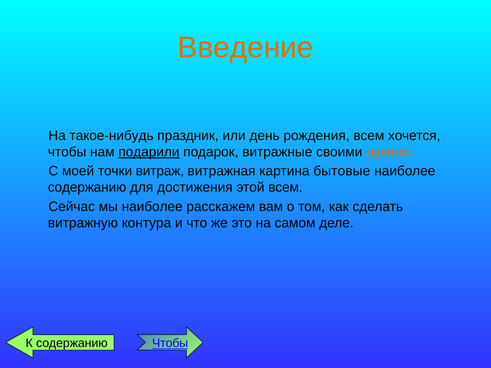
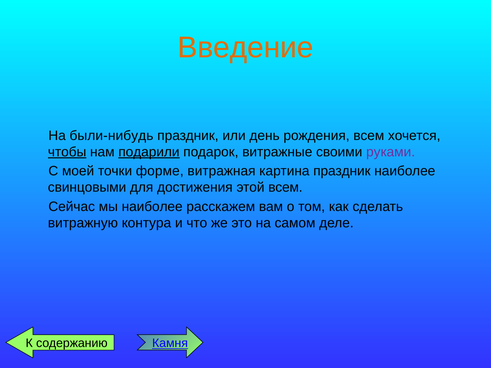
такое-нибудь: такое-нибудь -> были-нибудь (111, 136)
чтобы underline: none -> present (67, 152)
руками colour: orange -> purple (391, 152)
витраж: витраж -> форме (160, 171)
картина бытовые: бытовые -> праздник (342, 171)
содержанию: содержанию -> свинцовыми (87, 188)
содержанию Чтобы: Чтобы -> Камня (170, 343)
